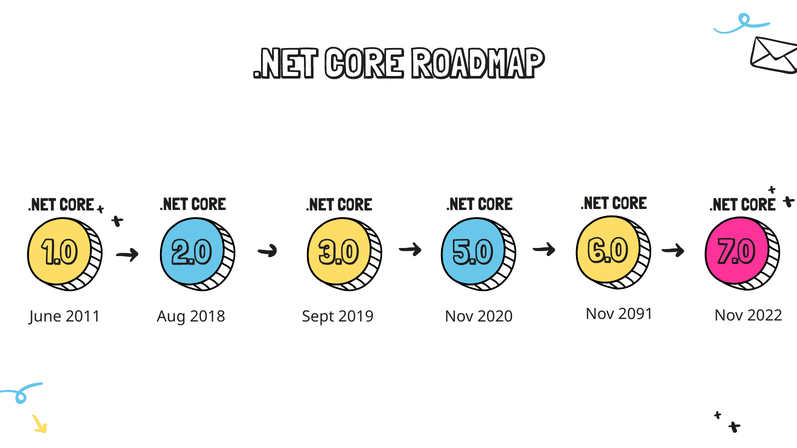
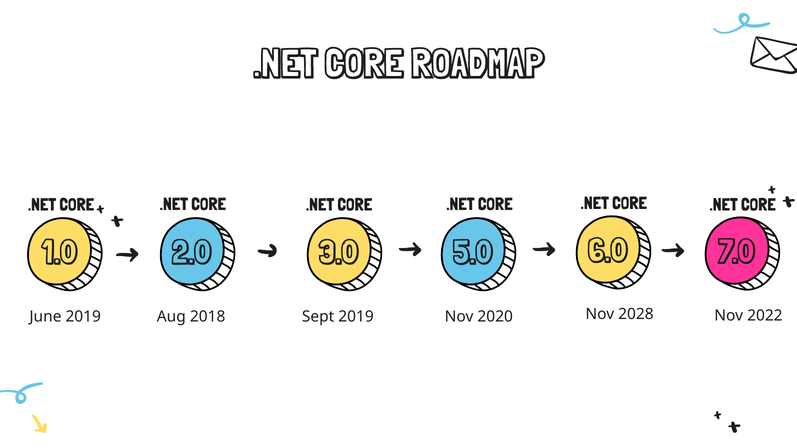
June 2011: 2011 -> 2019 (83, 317)
2091: 2091 -> 2028 (636, 315)
